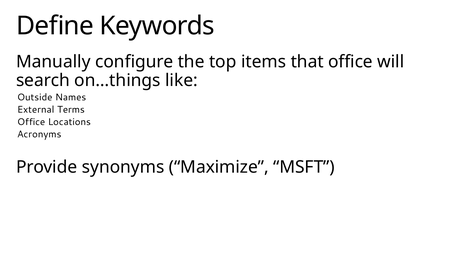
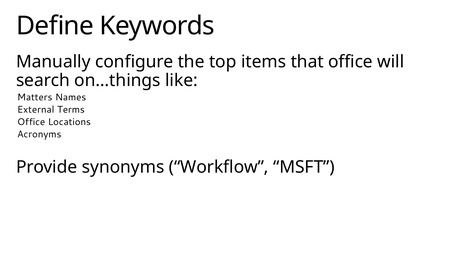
Outside: Outside -> Matters (35, 97)
Maximize: Maximize -> Workflow (219, 167)
